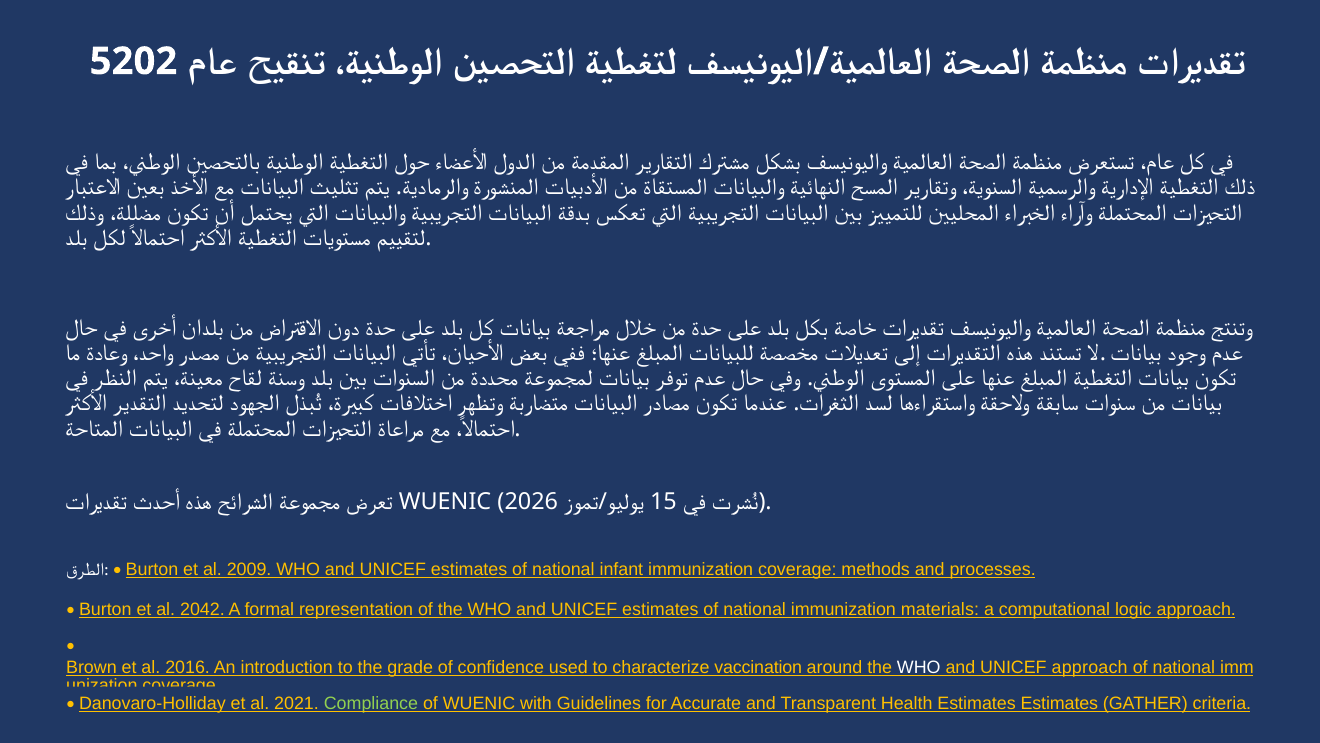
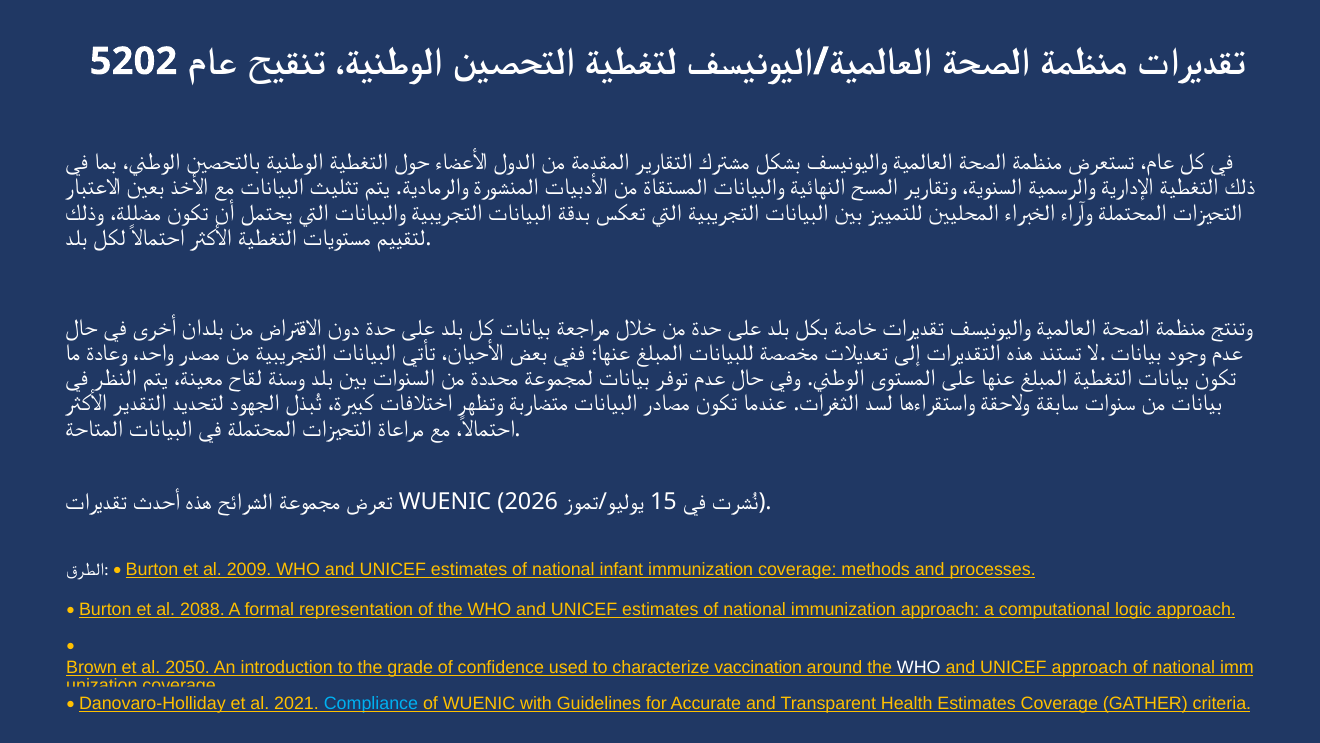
2042: 2042 -> 2088 (202, 609)
immunization materials: materials -> approach (940, 609)
2016: 2016 -> 2050 (188, 667)
Compliance colour: light green -> light blue (371, 703)
Estimates Estimates: Estimates -> Coverage (1059, 703)
